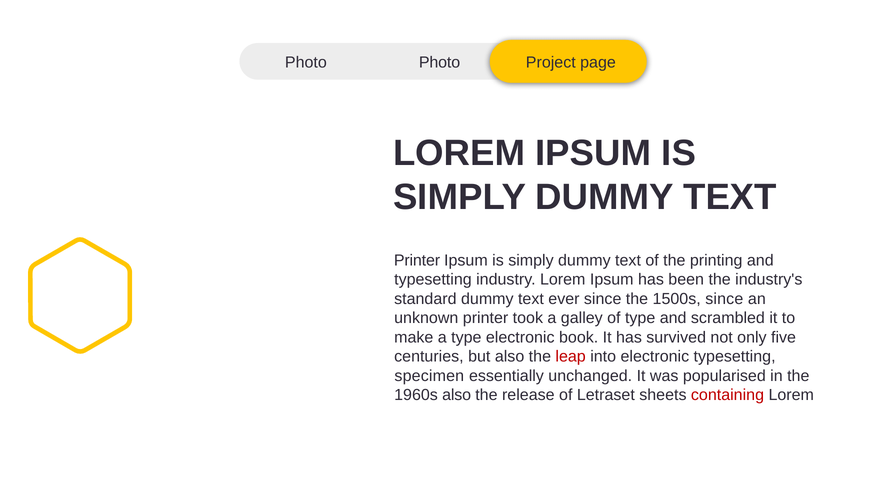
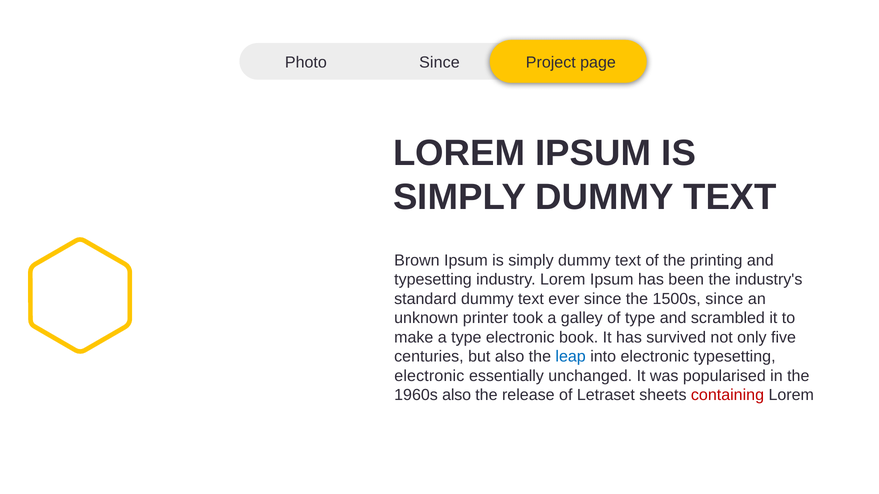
Photo Photo: Photo -> Since (439, 62)
Printer: Printer -> Brown (417, 261)
leap colour: red -> blue (571, 357)
specimen: specimen -> electronic (429, 376)
